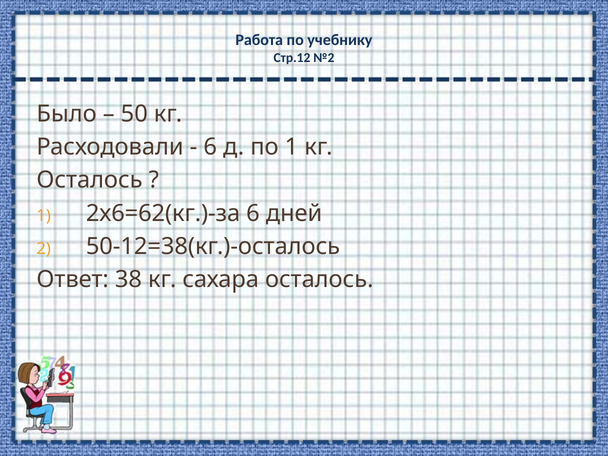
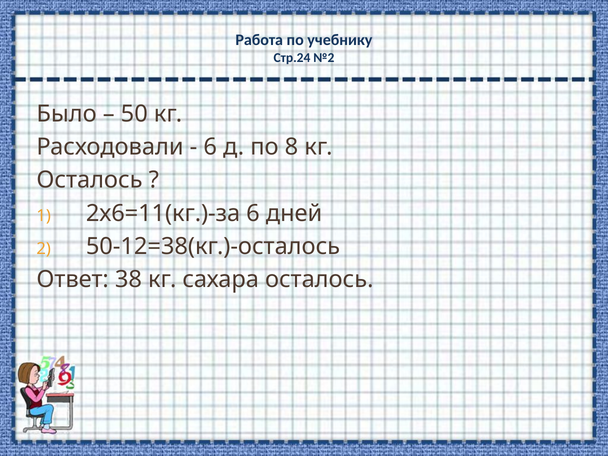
Стр.12: Стр.12 -> Стр.24 (292, 58)
по 1: 1 -> 8 (291, 147)
2х6=62(кг.)-за: 2х6=62(кг.)-за -> 2х6=11(кг.)-за (163, 213)
